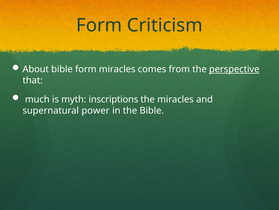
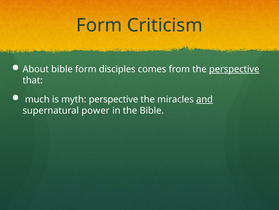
form miracles: miracles -> disciples (117, 69)
myth inscriptions: inscriptions -> perspective (113, 99)
and underline: none -> present (205, 99)
